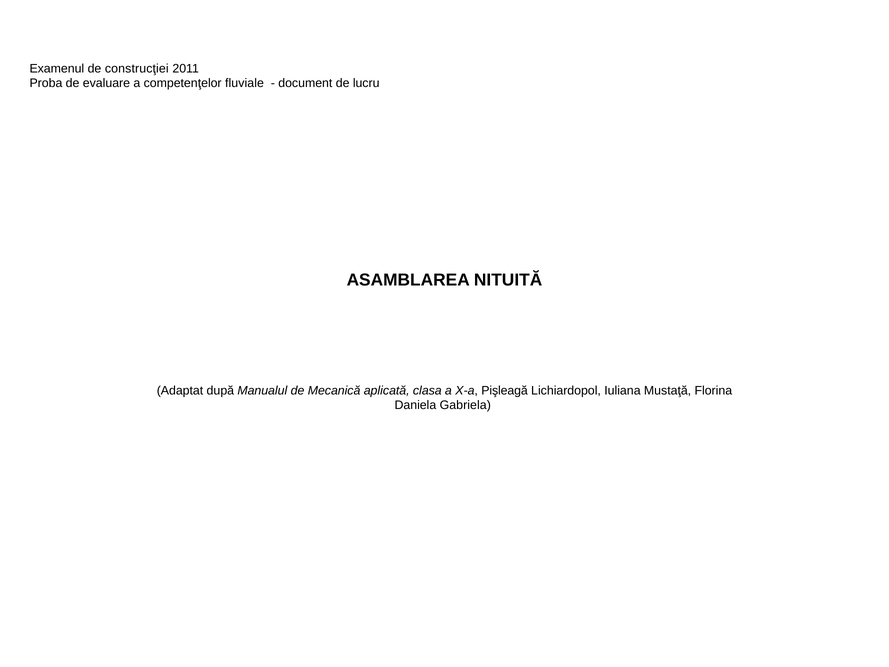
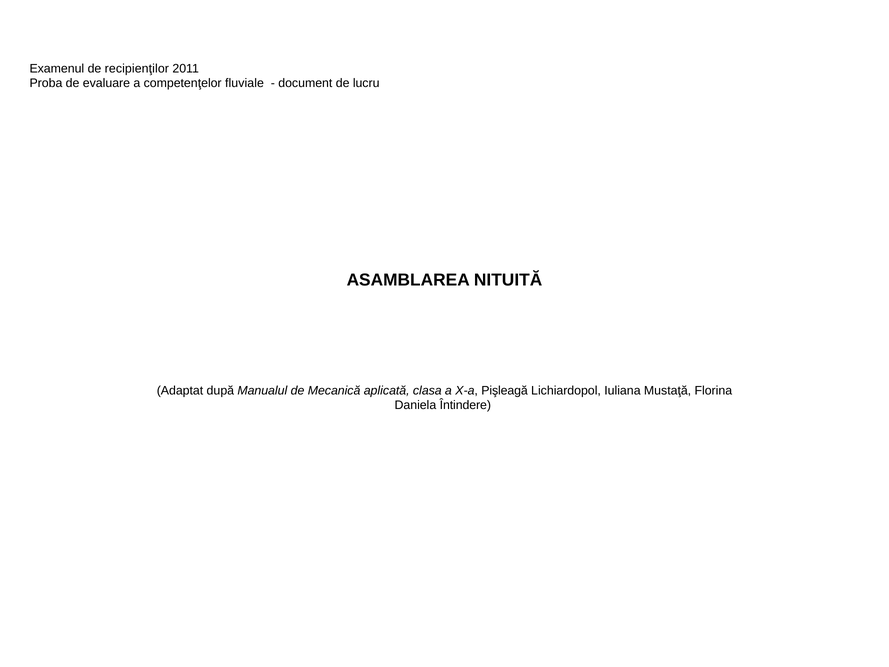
construcţiei: construcţiei -> recipienţilor (137, 68)
Gabriela: Gabriela -> Întindere (465, 405)
